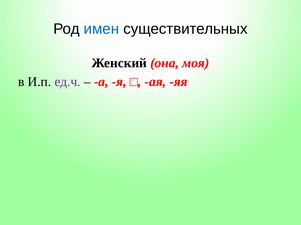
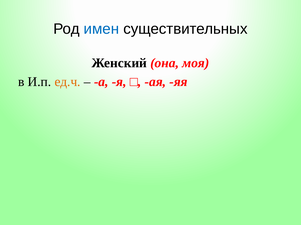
ед.ч colour: purple -> orange (68, 82)
